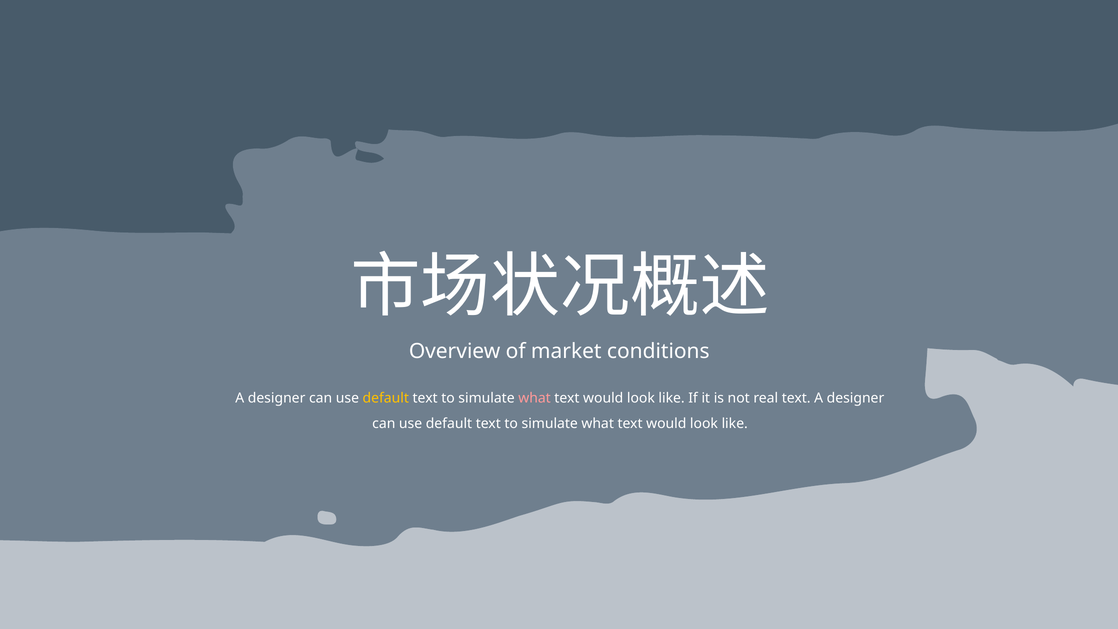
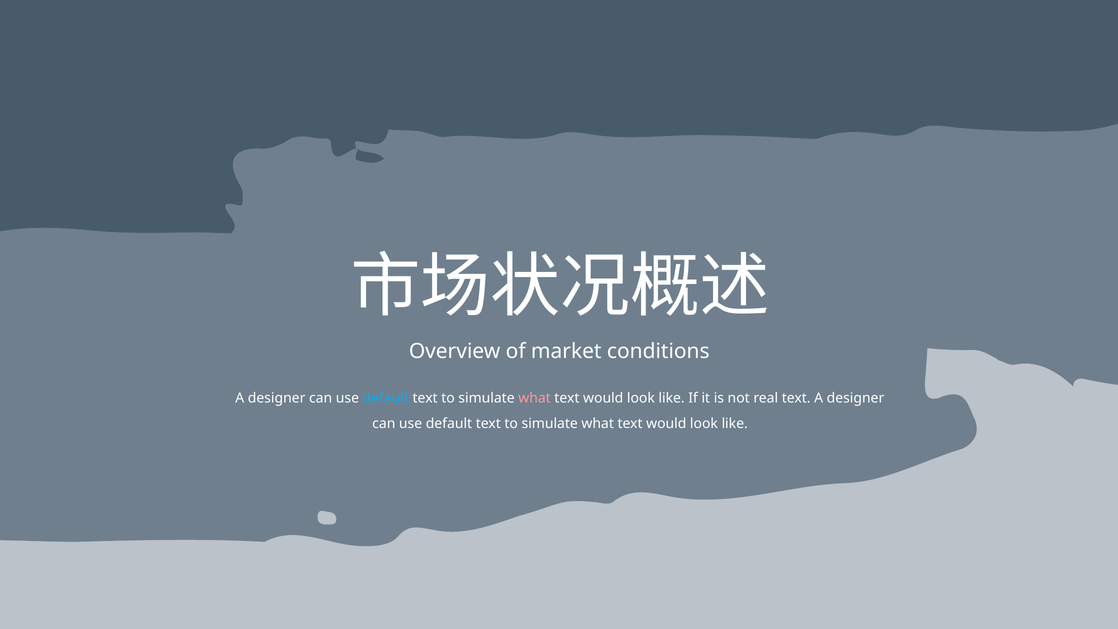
default colour: yellow -> light blue (386, 398)
